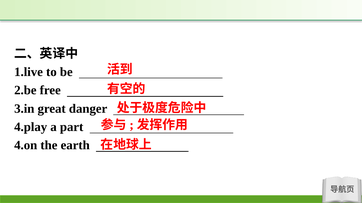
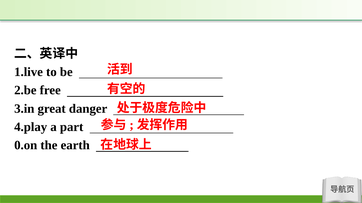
4.on: 4.on -> 0.on (26, 146)
